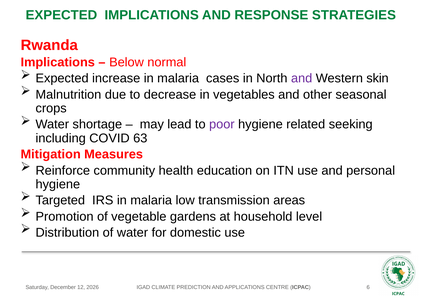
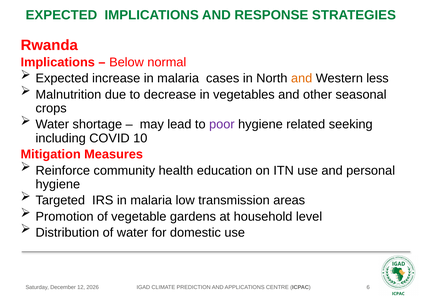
and colour: purple -> orange (302, 78)
skin: skin -> less (378, 78)
63: 63 -> 10 (140, 138)
